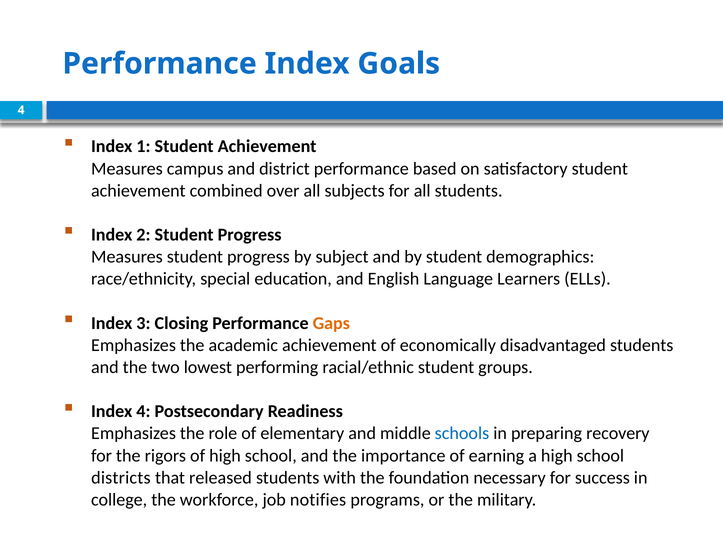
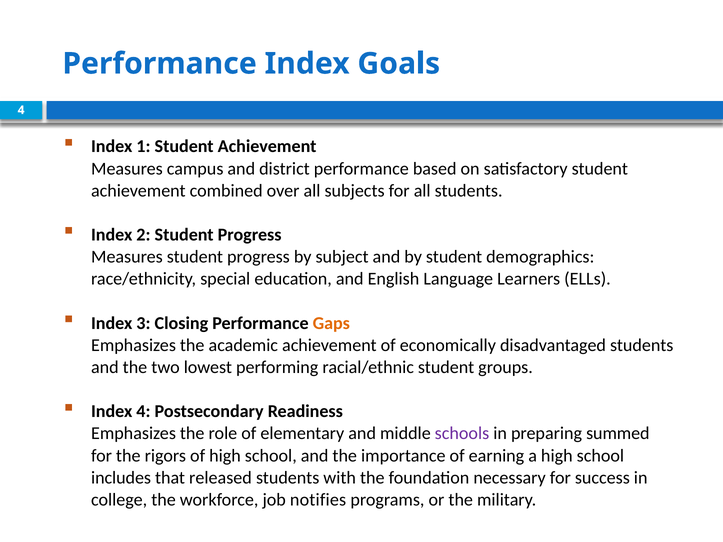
schools colour: blue -> purple (462, 434)
recovery: recovery -> summed (618, 434)
districts: districts -> includes (121, 478)
